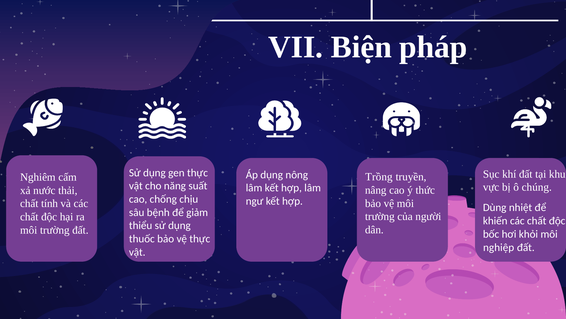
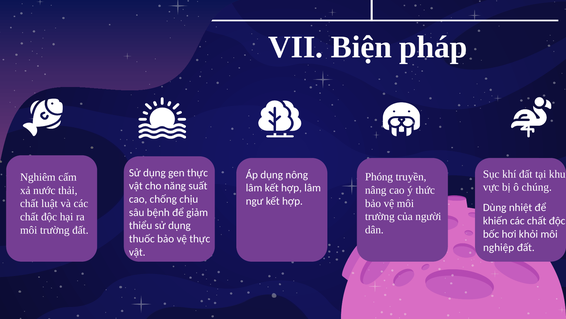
Trồng: Trồng -> Phóng (379, 177)
tính: tính -> luật (49, 203)
